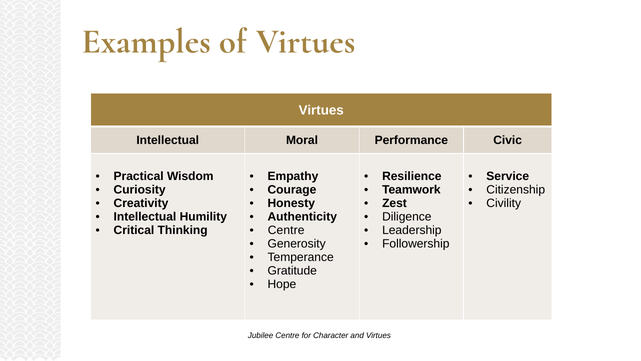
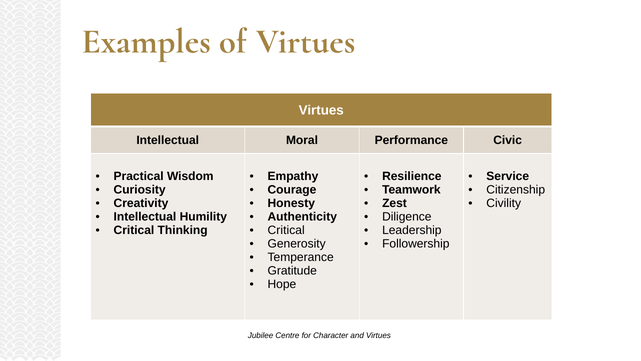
Centre​: Centre​ -> Critical​ (288, 230)
